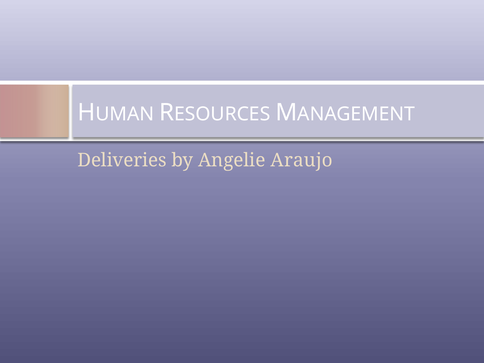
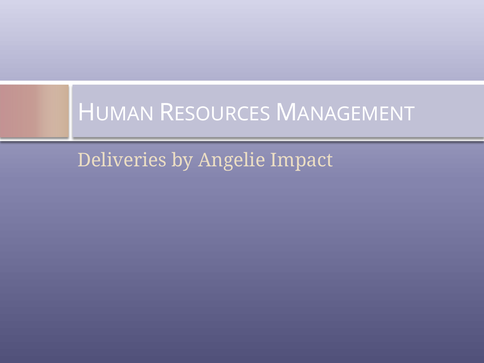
Araujo: Araujo -> Impact (302, 160)
